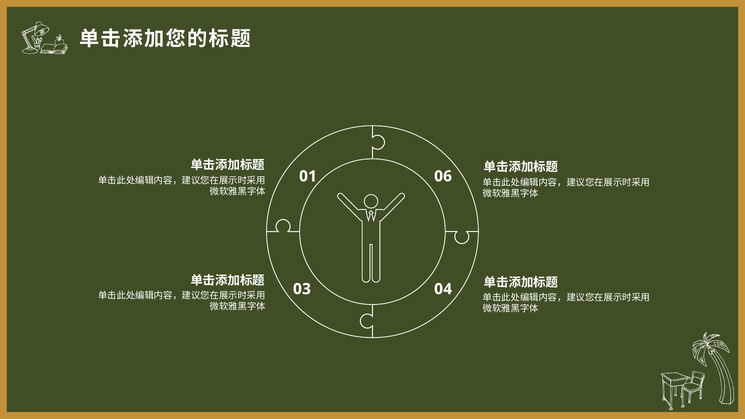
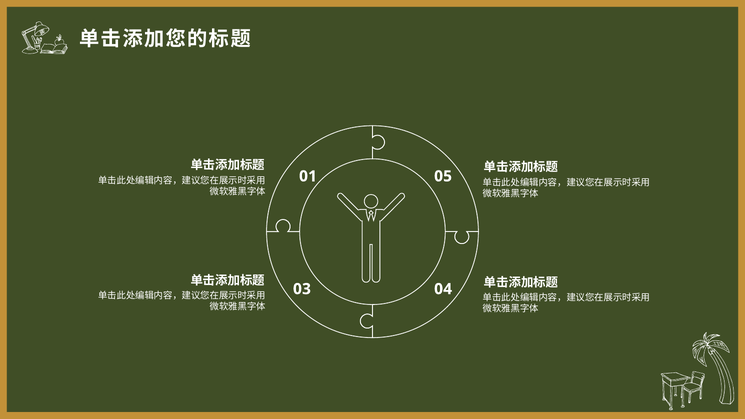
06: 06 -> 05 (443, 176)
